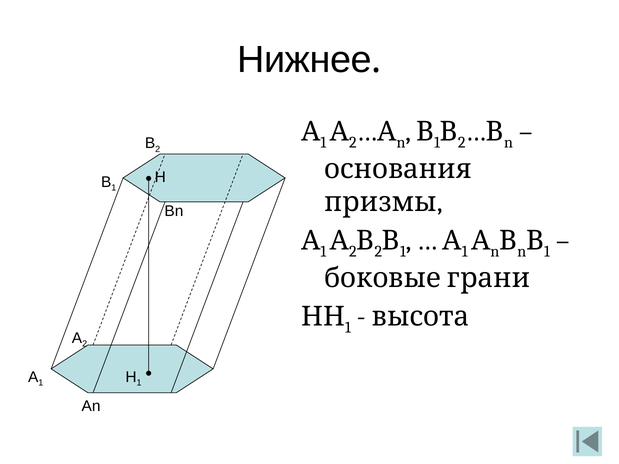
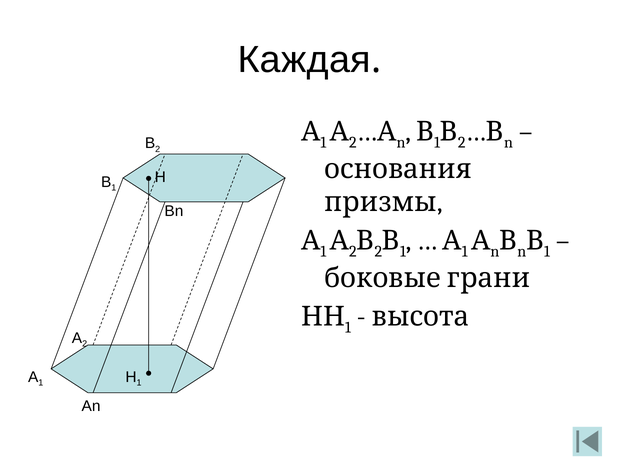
Нижнее: Нижнее -> Каждая (304, 60)
